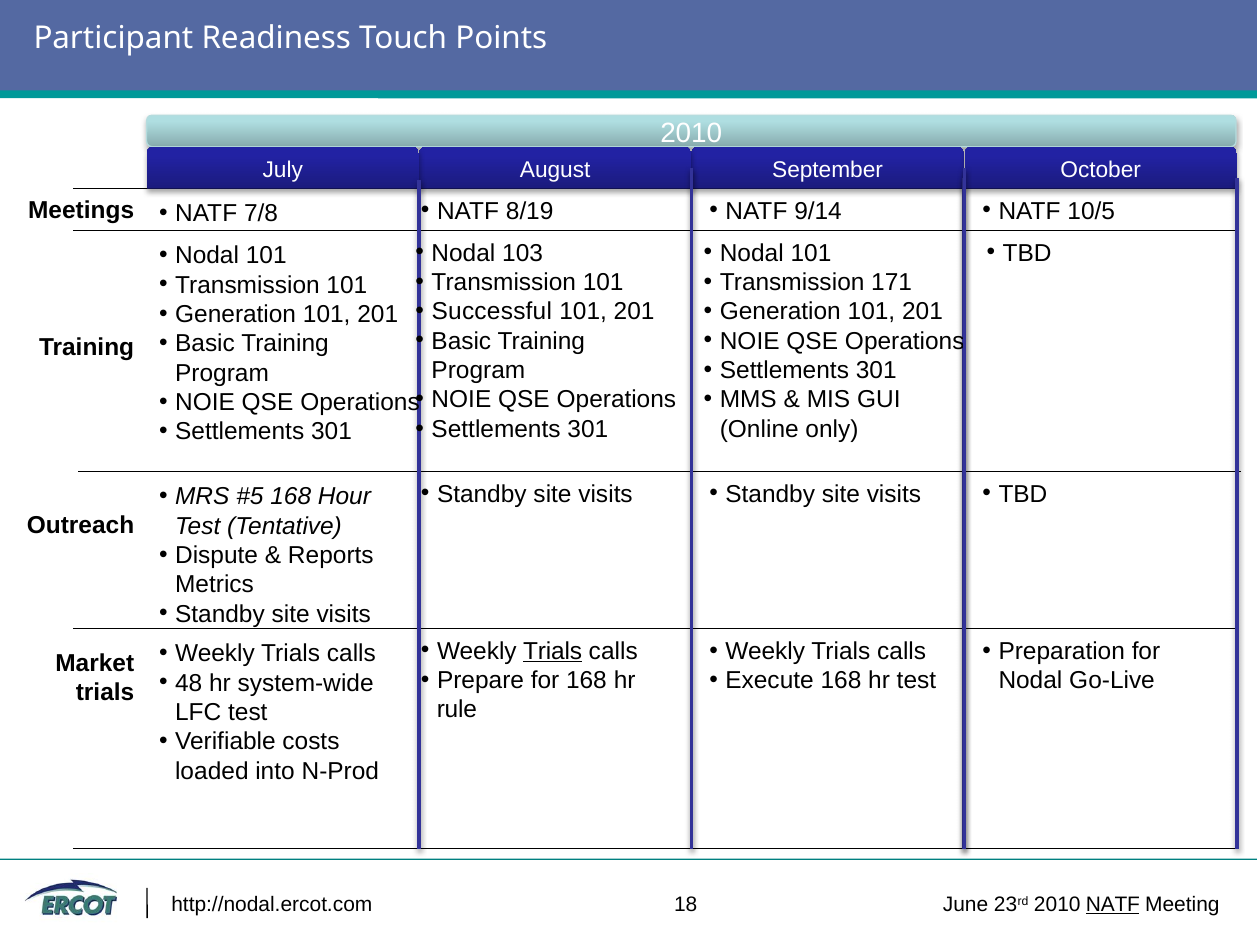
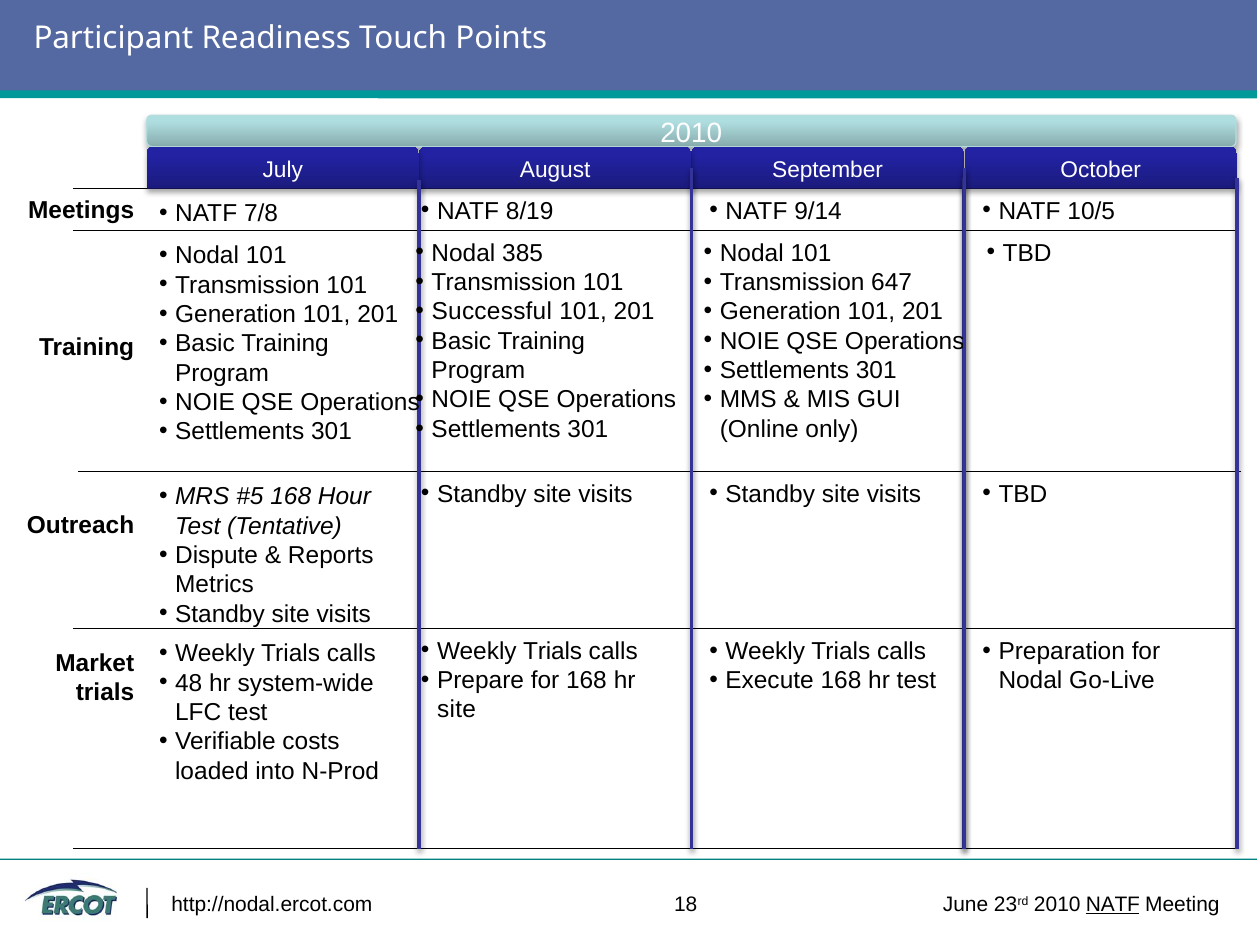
103: 103 -> 385 (523, 253)
171: 171 -> 647 (892, 282)
Trials underline: present -> none (553, 651)
rule: rule -> site (457, 710)
